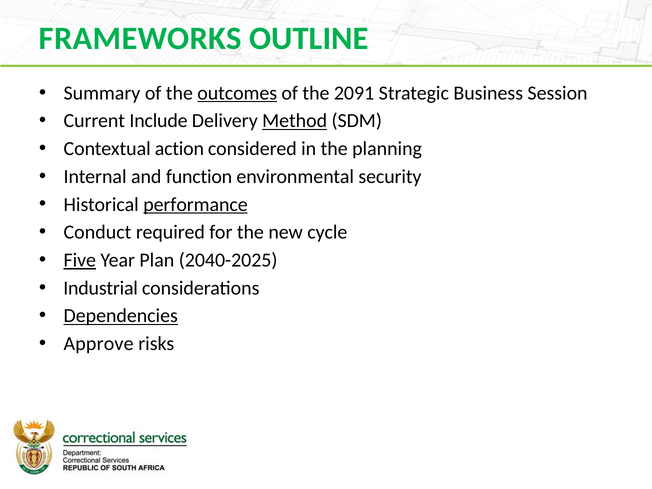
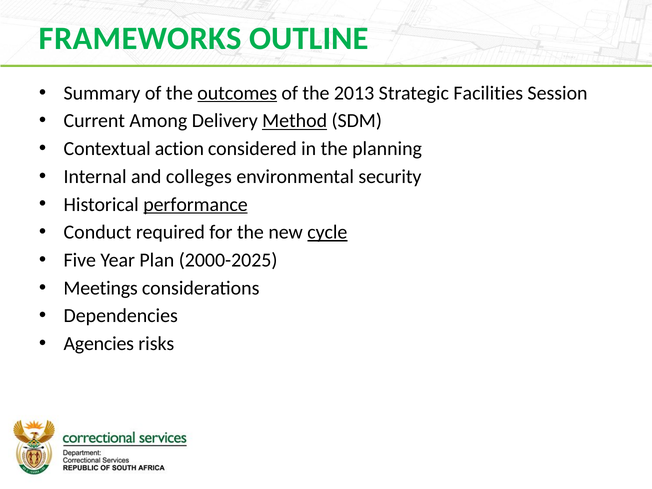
2091: 2091 -> 2013 (354, 93)
Business: Business -> Facilities (488, 93)
Include: Include -> Among (158, 121)
function: function -> colleges (199, 177)
cycle underline: none -> present (327, 232)
Five underline: present -> none (80, 260)
2040-2025: 2040-2025 -> 2000-2025 (228, 260)
Industrial: Industrial -> Meetings (101, 288)
Dependencies underline: present -> none (121, 316)
Approve: Approve -> Agencies (99, 344)
